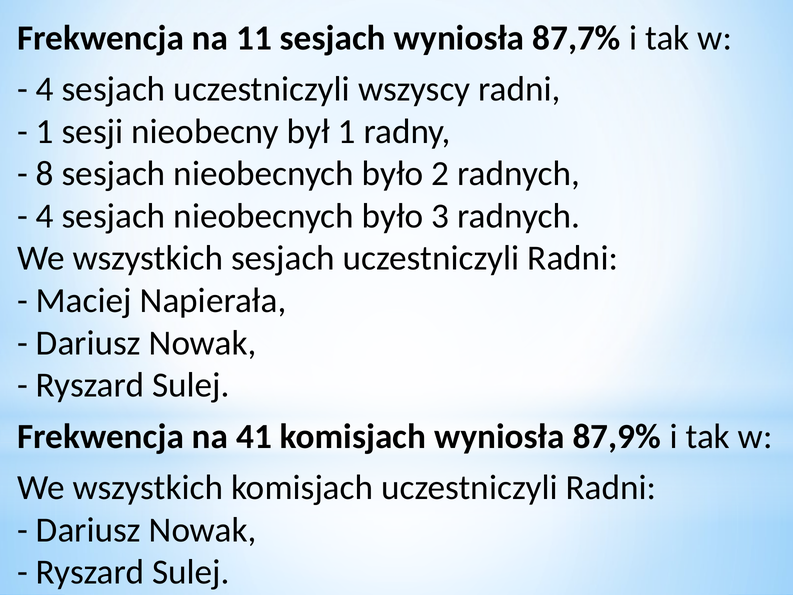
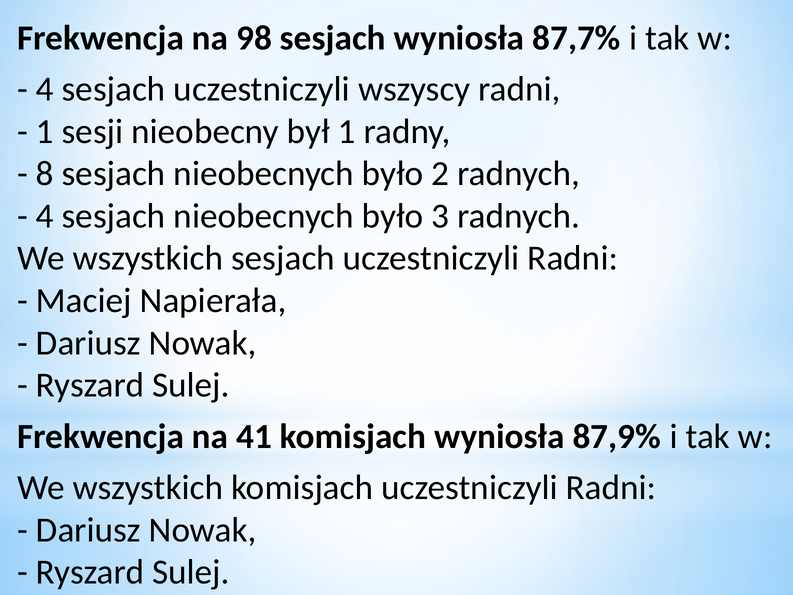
11: 11 -> 98 (254, 38)
